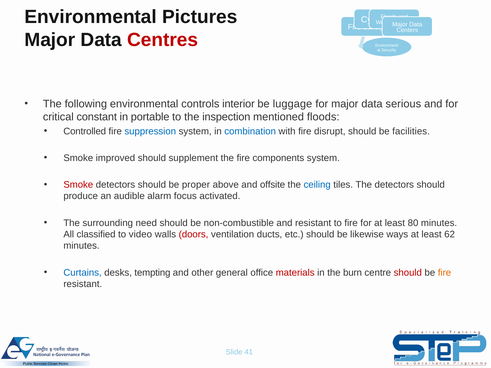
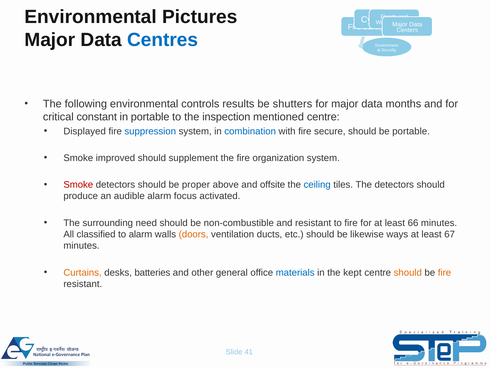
Centres colour: red -> blue (163, 40)
interior: interior -> results (238, 104)
luggage: luggage -> shutters (292, 104)
serious: serious -> months (403, 104)
mentioned floods: floods -> centre (323, 117)
Controlled: Controlled -> Displayed (85, 131)
disrupt: disrupt -> secure (330, 131)
be facilities: facilities -> portable (411, 131)
components: components -> organization (278, 158)
80: 80 -> 66 (413, 223)
to video: video -> alarm (141, 235)
doors colour: red -> orange (194, 235)
62: 62 -> 67 (450, 235)
Curtains colour: blue -> orange (83, 273)
tempting: tempting -> batteries (152, 273)
materials colour: red -> blue (295, 273)
burn: burn -> kept (352, 273)
should colour: red -> orange (408, 273)
